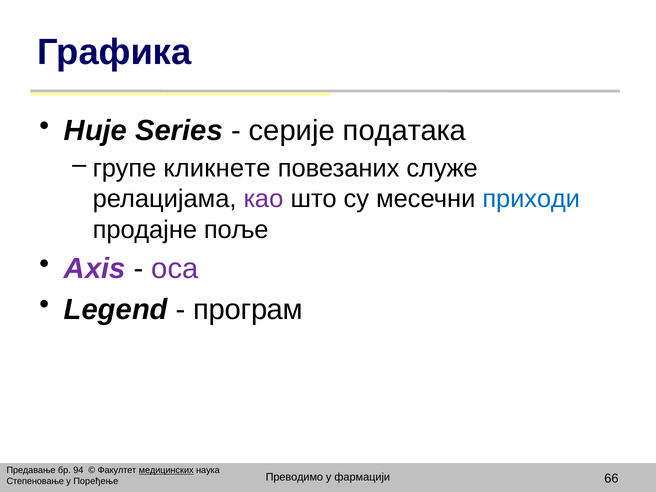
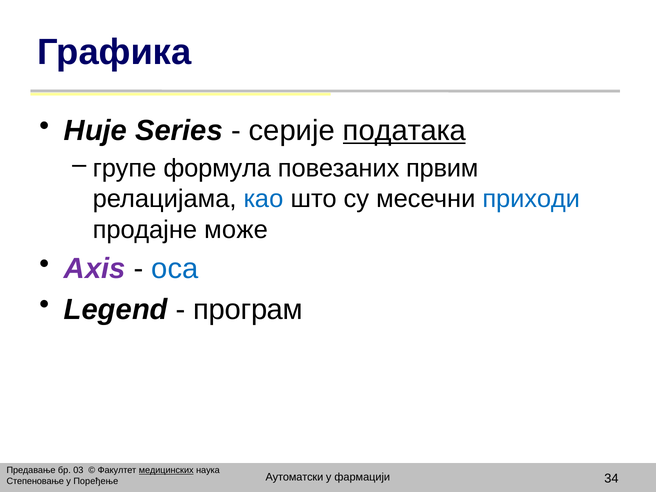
података underline: none -> present (404, 131)
кликнете: кликнете -> формула (217, 168)
служе: служе -> првим (442, 168)
као colour: purple -> blue (263, 199)
поље: поље -> може (236, 230)
оса colour: purple -> blue (175, 269)
94: 94 -> 03 (78, 470)
Преводимо: Преводимо -> Аутоматски (294, 477)
66: 66 -> 34 (611, 479)
